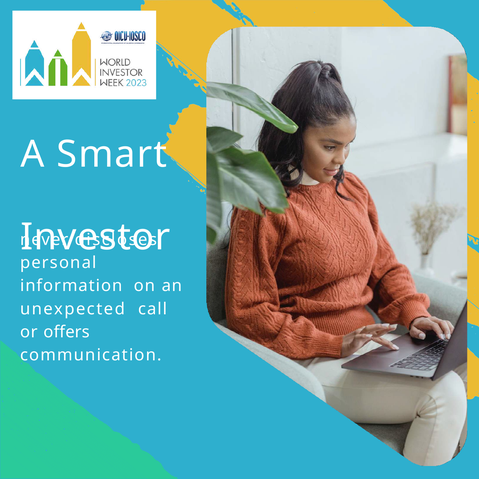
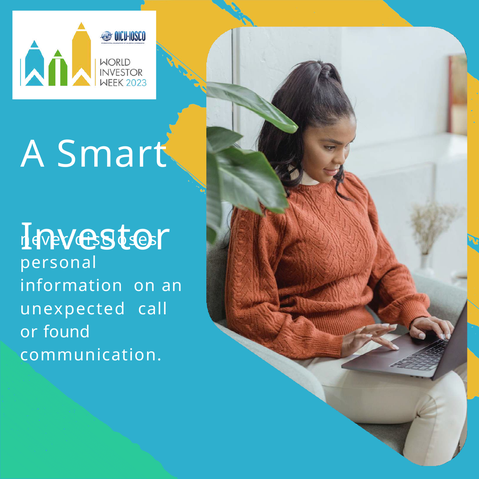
offers: offers -> found (67, 332)
